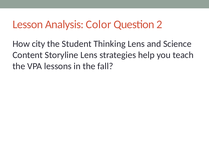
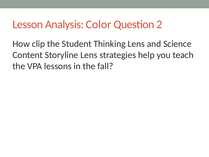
city: city -> clip (38, 44)
